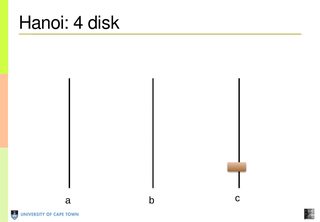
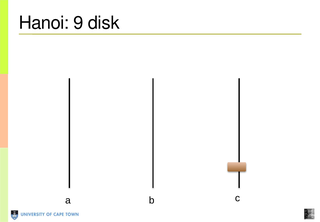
4: 4 -> 9 (78, 23)
